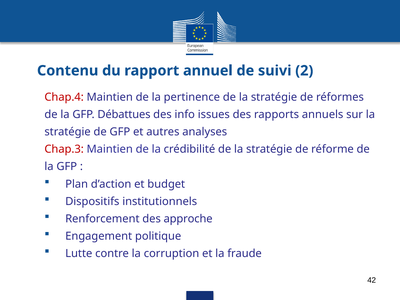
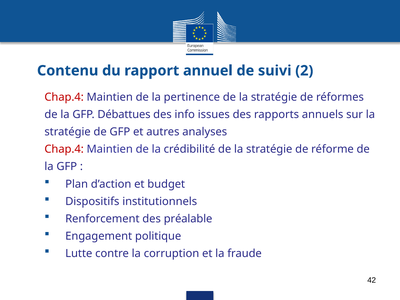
Chap.3: Chap.3 -> Chap.4 (64, 149)
approche: approche -> préalable (188, 219)
